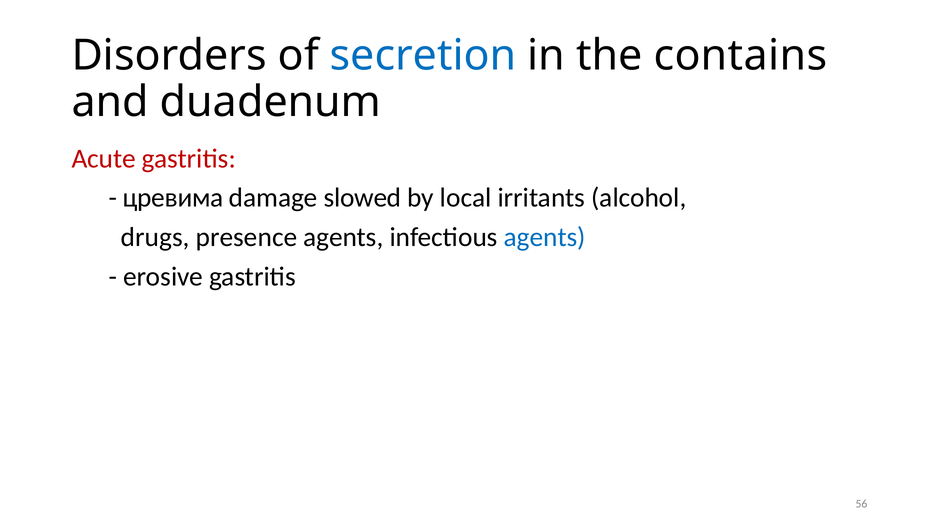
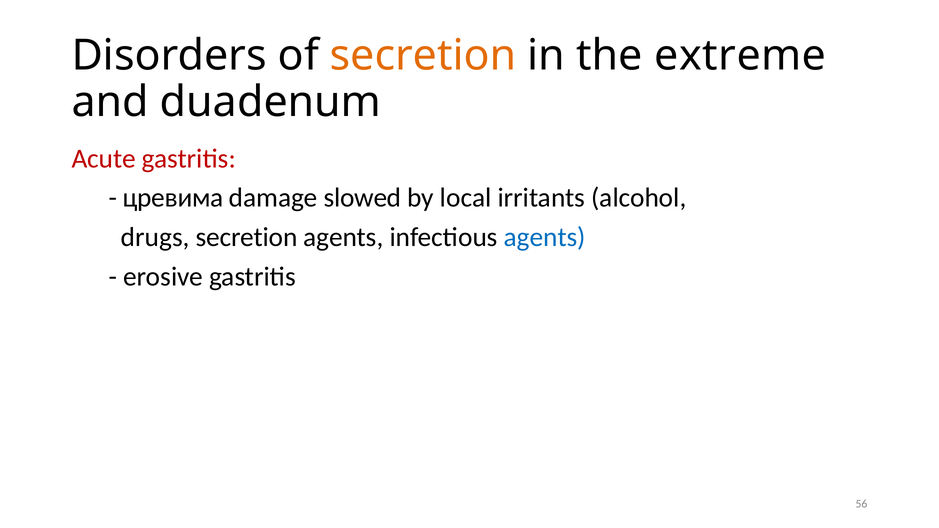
secretion colour: blue -> orange (423, 56)
contains: contains -> extreme (740, 56)
drugs presence: presence -> secretion (247, 237)
